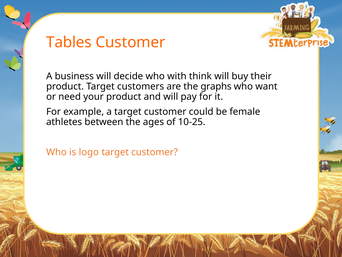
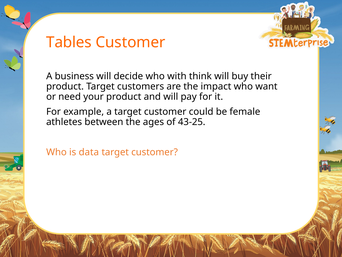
graphs: graphs -> impact (216, 86)
10-25: 10-25 -> 43-25 (192, 122)
logo: logo -> data (89, 152)
